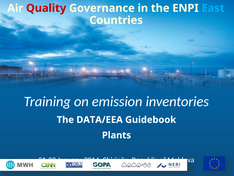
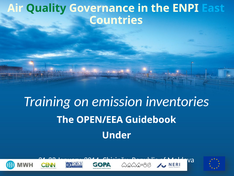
Quality colour: red -> green (46, 8)
DATA/EEA: DATA/EEA -> OPEN/EEA (100, 119)
Plants: Plants -> Under (116, 135)
